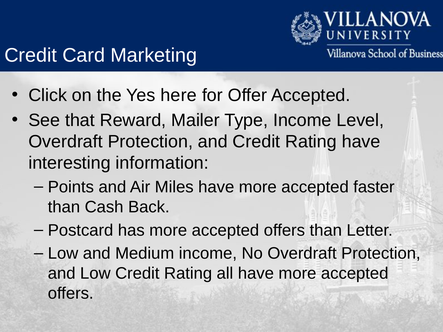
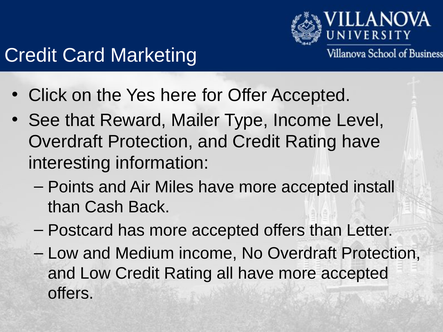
faster: faster -> install (374, 187)
